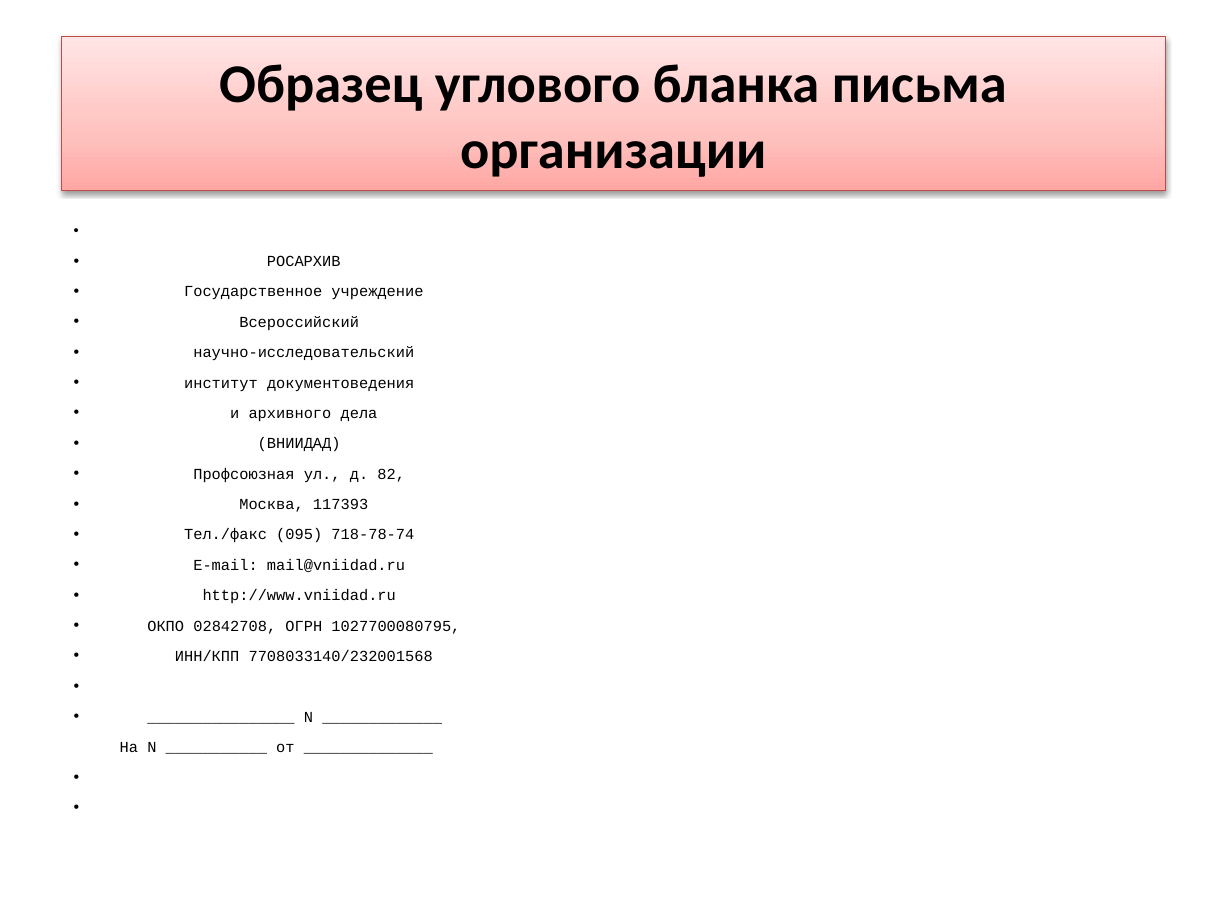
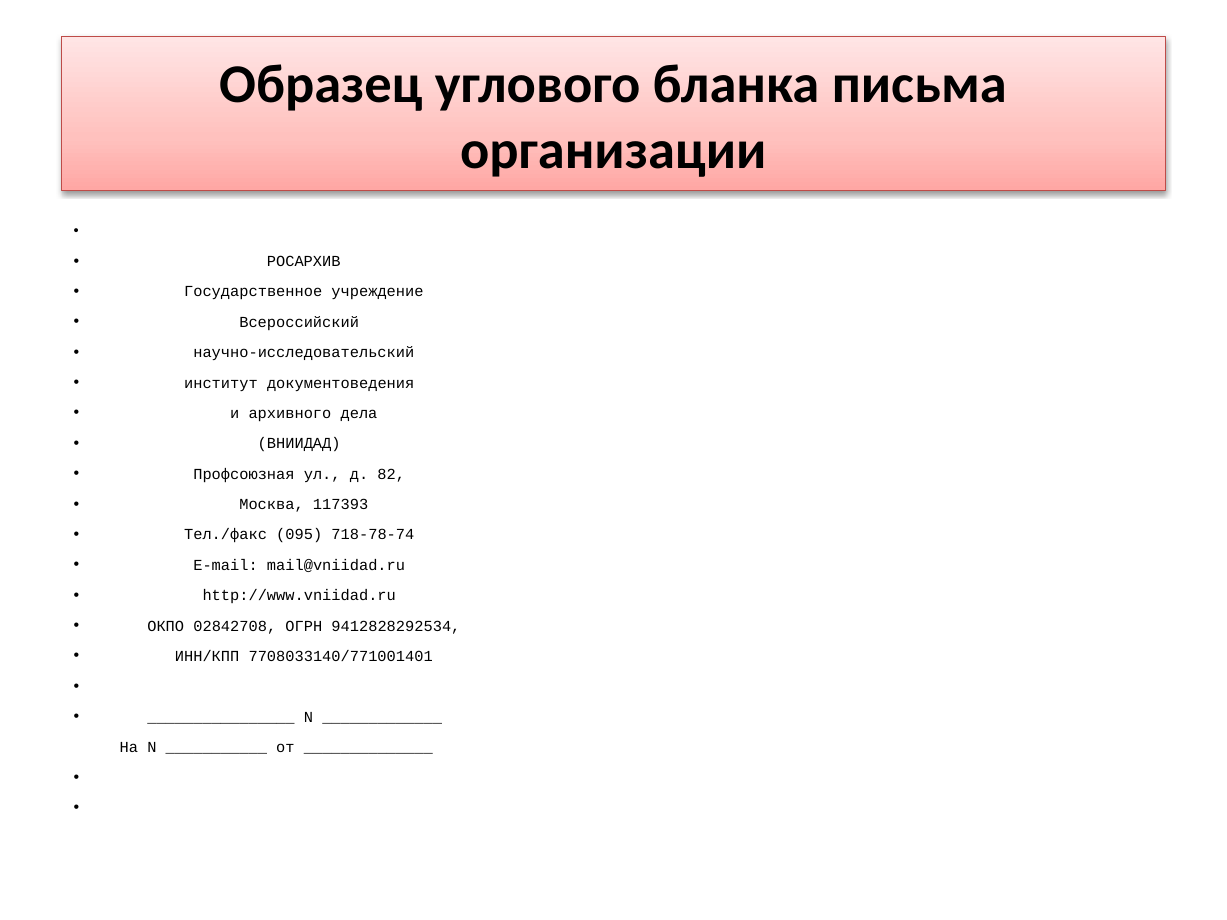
1027700080795: 1027700080795 -> 9412828292534 (396, 626)
7708033140/232001568: 7708033140/232001568 -> 7708033140/771001401 (341, 657)
